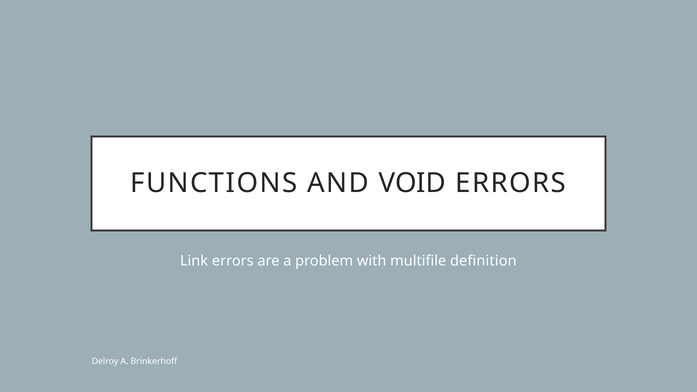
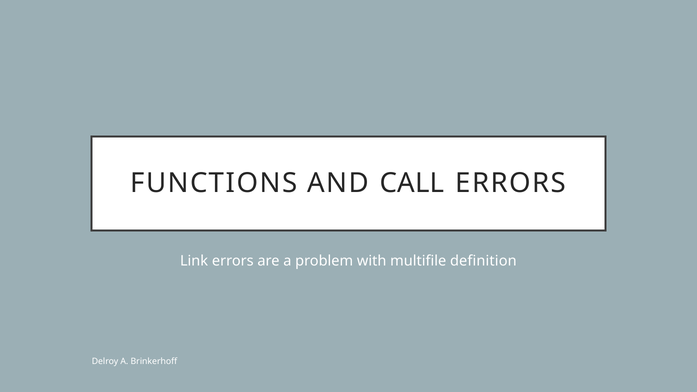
VOID: VOID -> CALL (412, 183)
